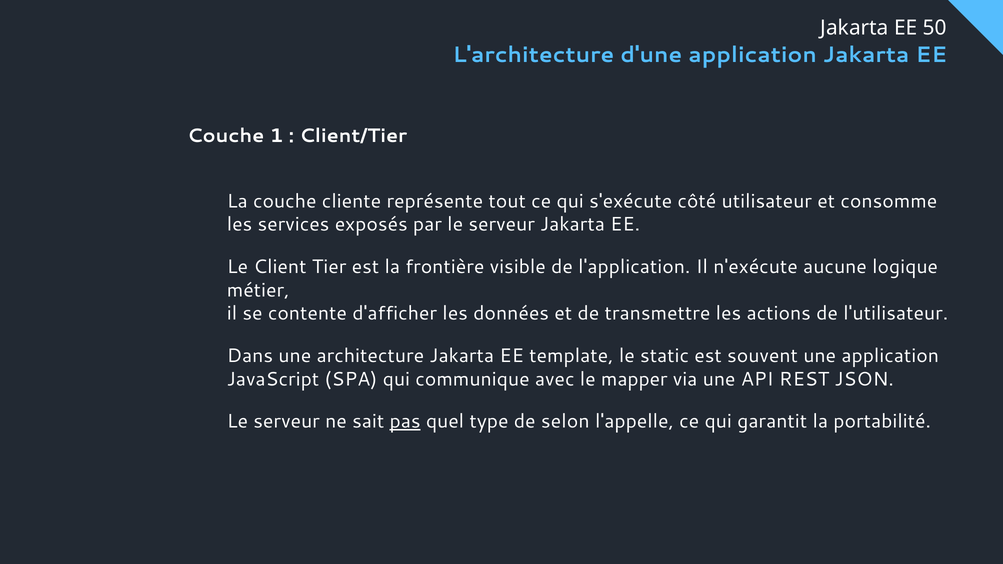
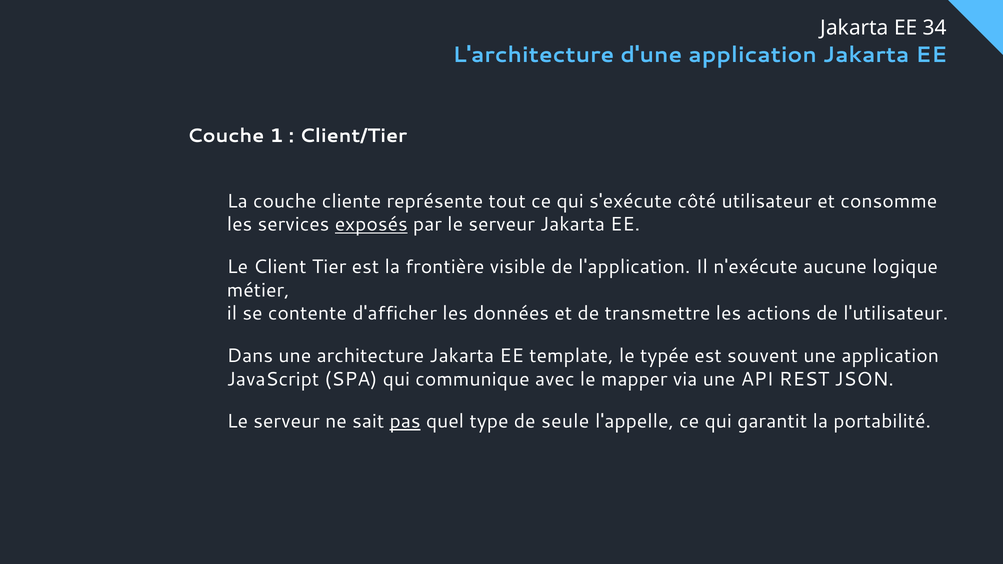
50: 50 -> 34 (935, 28)
exposés underline: none -> present (371, 225)
static: static -> typée (665, 356)
selon: selon -> seule (565, 422)
